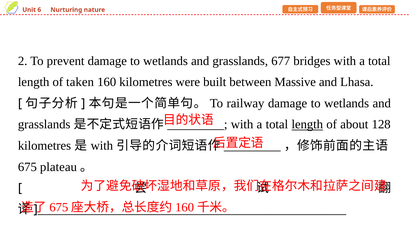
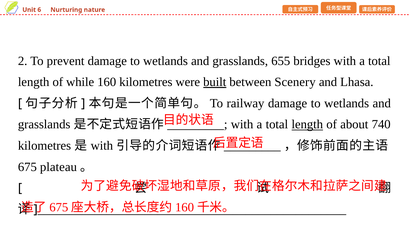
677: 677 -> 655 (281, 61)
taken: taken -> while (80, 82)
built underline: none -> present (215, 82)
Massive: Massive -> Scenery (295, 82)
128: 128 -> 740 (381, 125)
